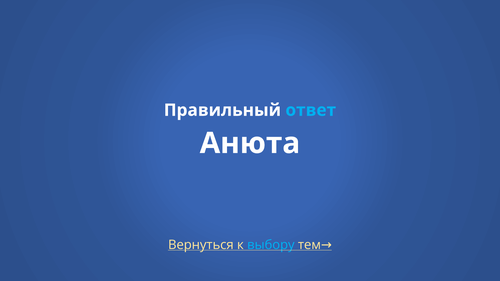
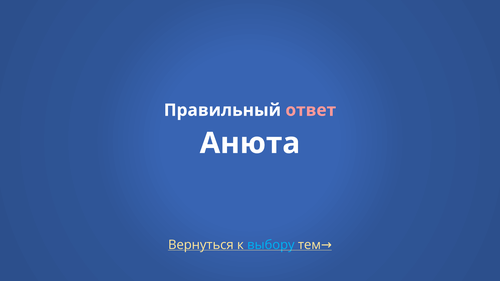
ответ colour: light blue -> pink (311, 110)
